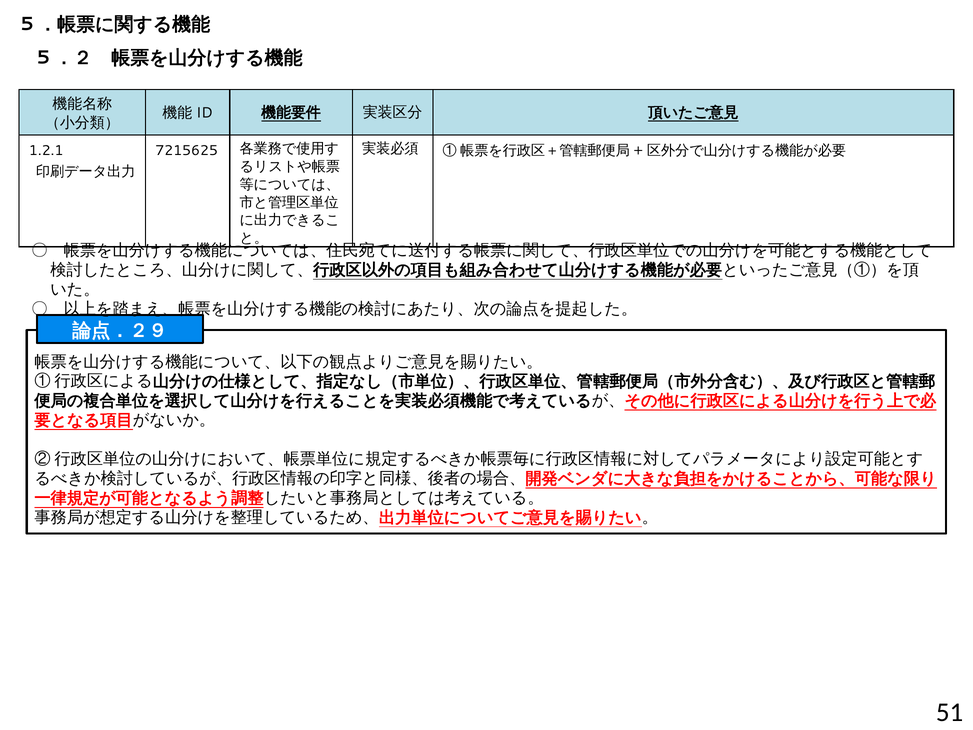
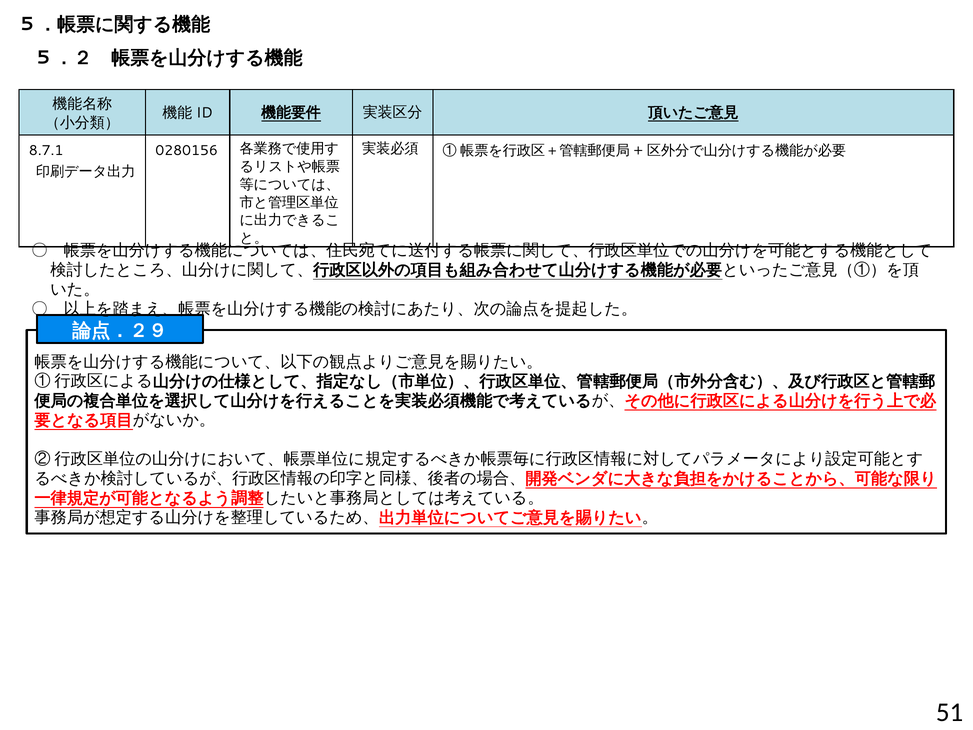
1.2.1: 1.2.1 -> 8.7.1 (46, 151)
7215625: 7215625 -> 0280156 (187, 151)
